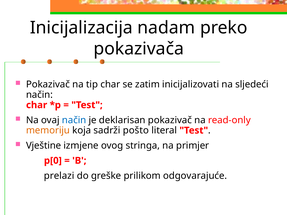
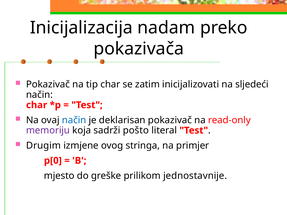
memoriju colour: orange -> purple (48, 131)
Vještine: Vještine -> Drugim (43, 146)
prelazi: prelazi -> mjesto (59, 176)
odgovarajuće: odgovarajuće -> jednostavnije (195, 176)
